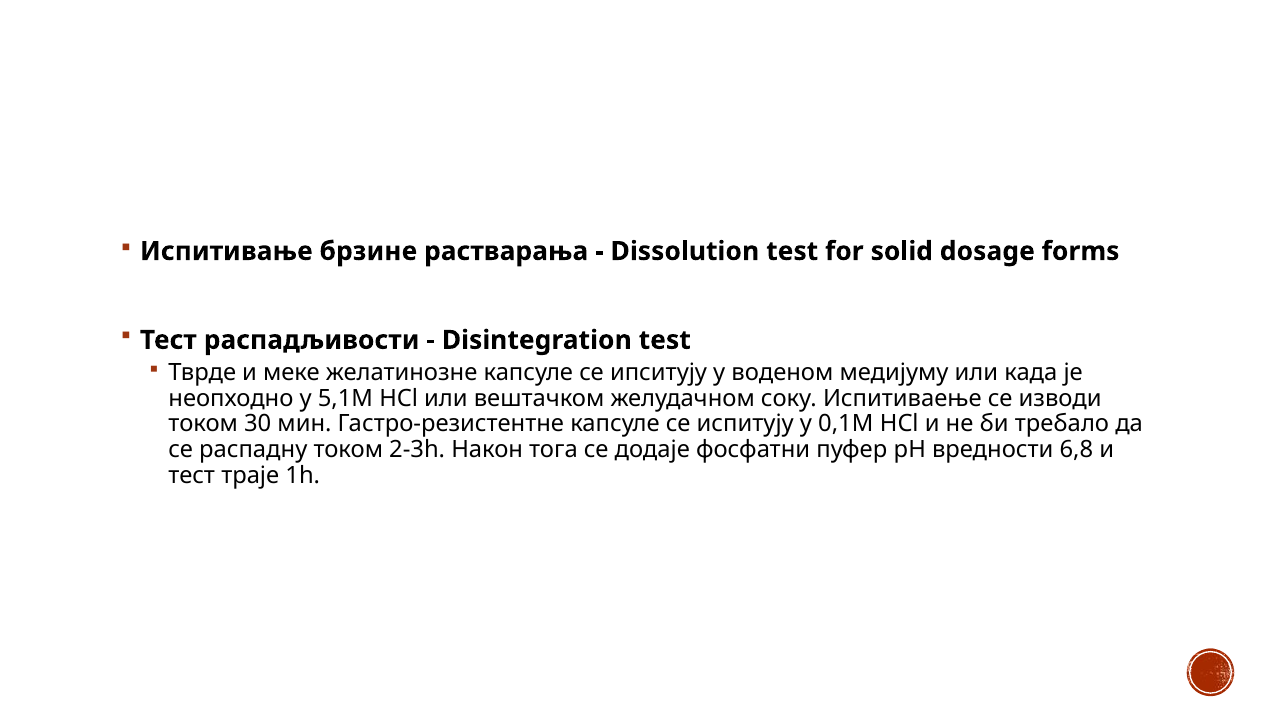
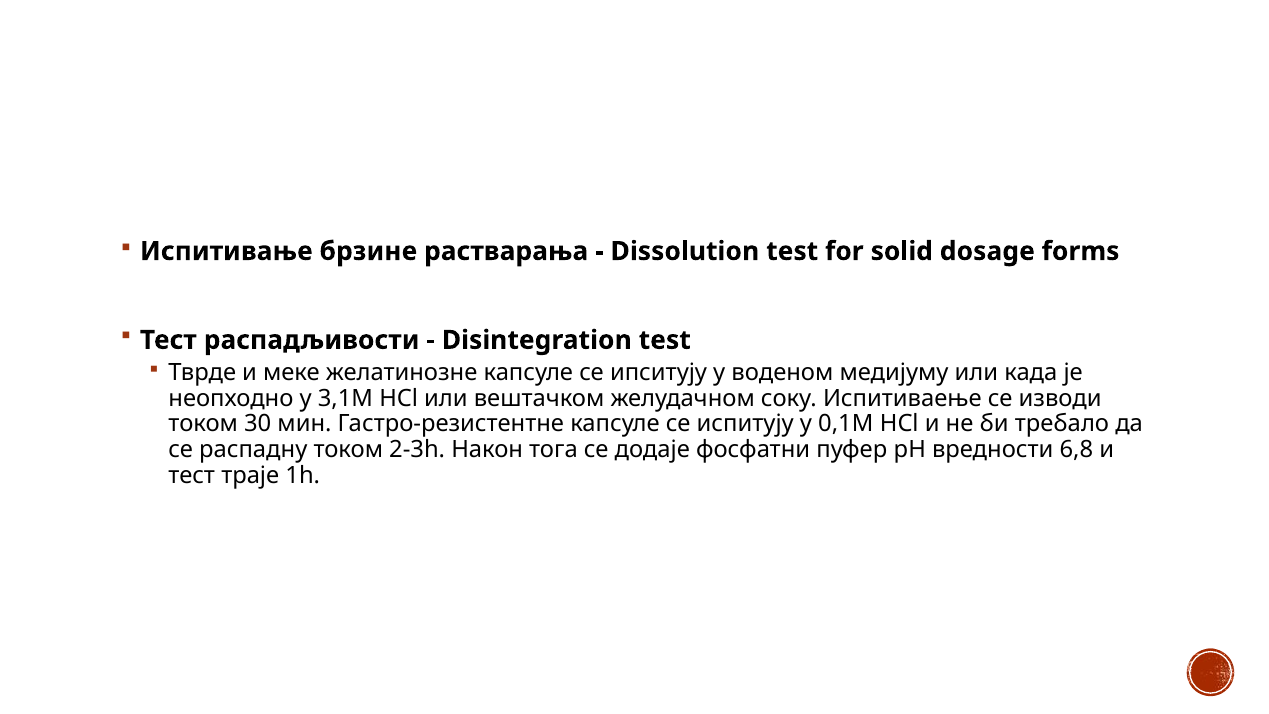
5,1М: 5,1М -> 3,1М (345, 398)
